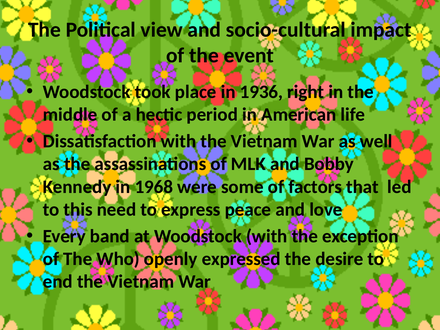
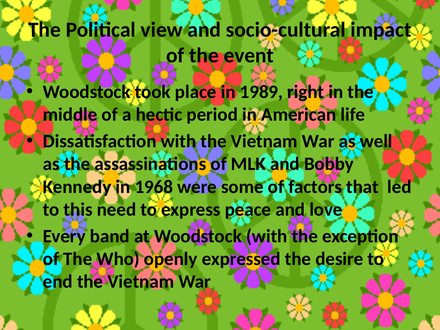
1936: 1936 -> 1989 (261, 92)
